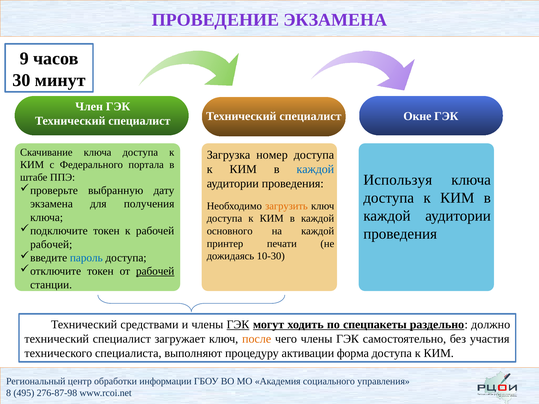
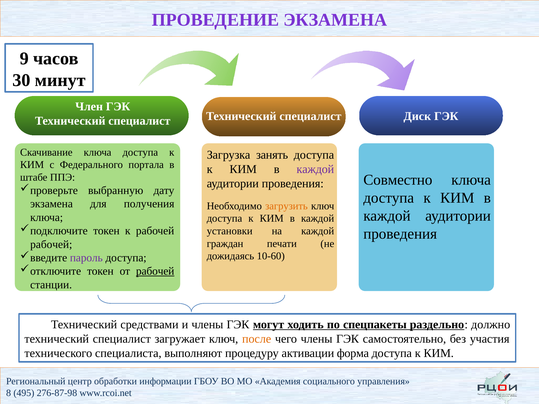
Окне: Окне -> Диск (417, 116)
номер: номер -> занять (272, 155)
каждой colour: blue -> purple (315, 169)
Используя: Используя -> Совместно (398, 180)
основного: основного -> установки (230, 231)
принтер: принтер -> граждан (225, 244)
10-30: 10-30 -> 10-60 (271, 256)
пароль colour: blue -> purple (86, 258)
ГЭК underline: present -> none (238, 325)
